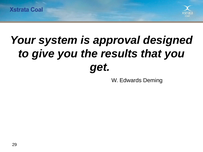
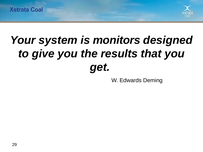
approval: approval -> monitors (117, 40)
